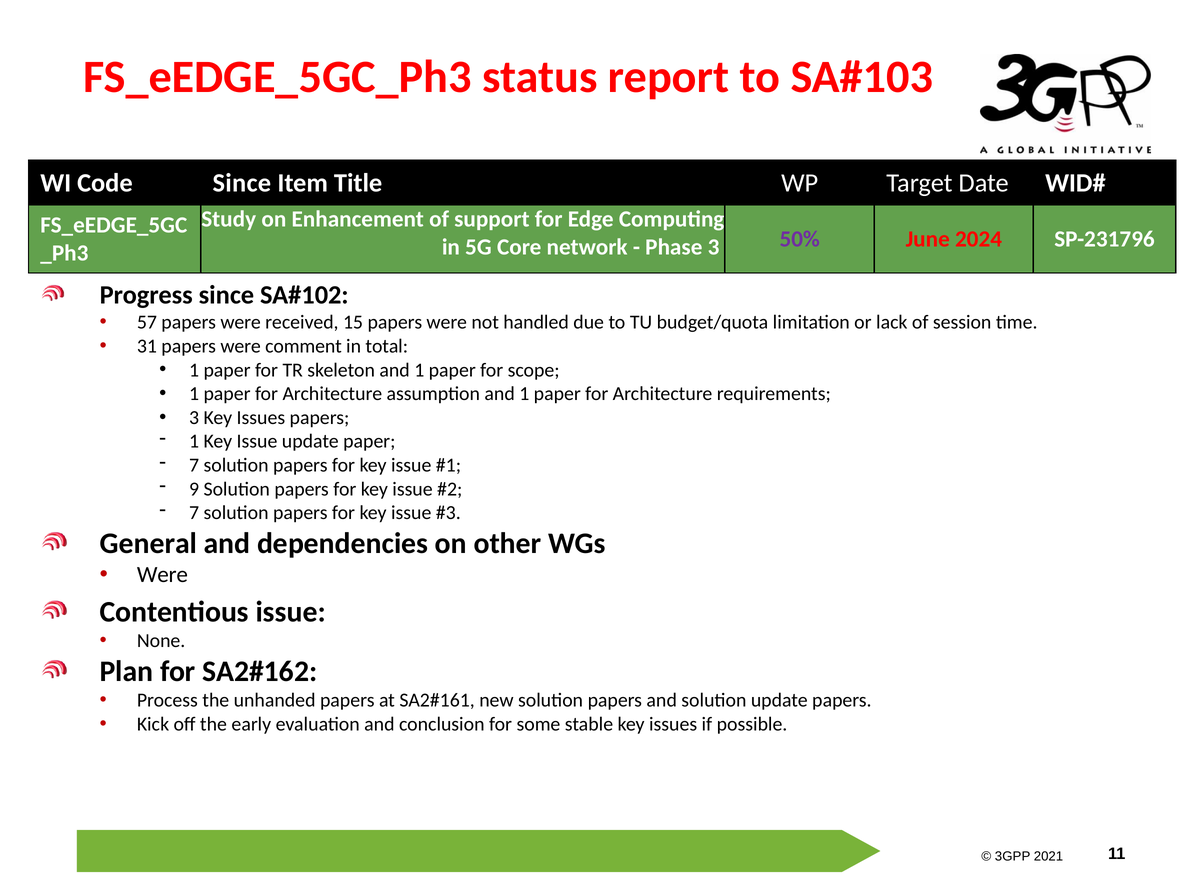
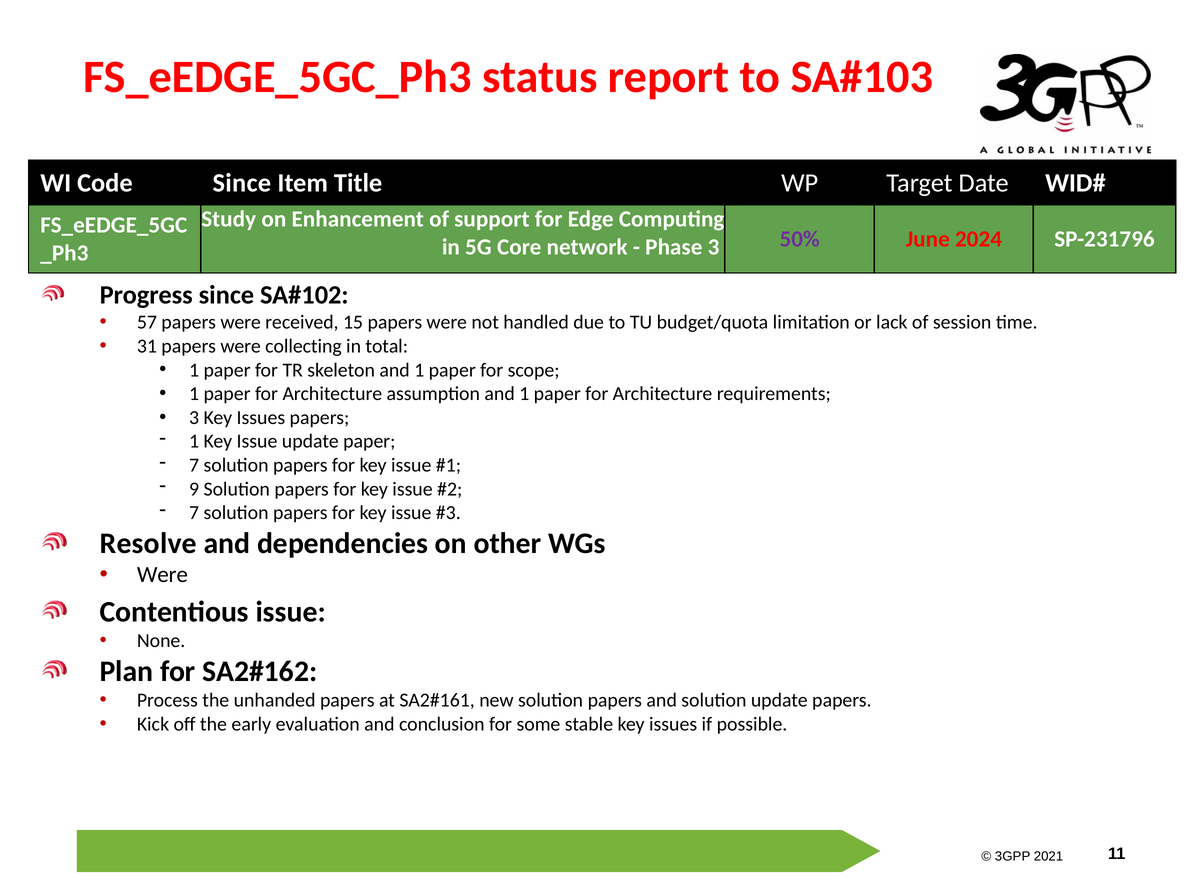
comment: comment -> collecting (303, 346)
General: General -> Resolve (148, 544)
